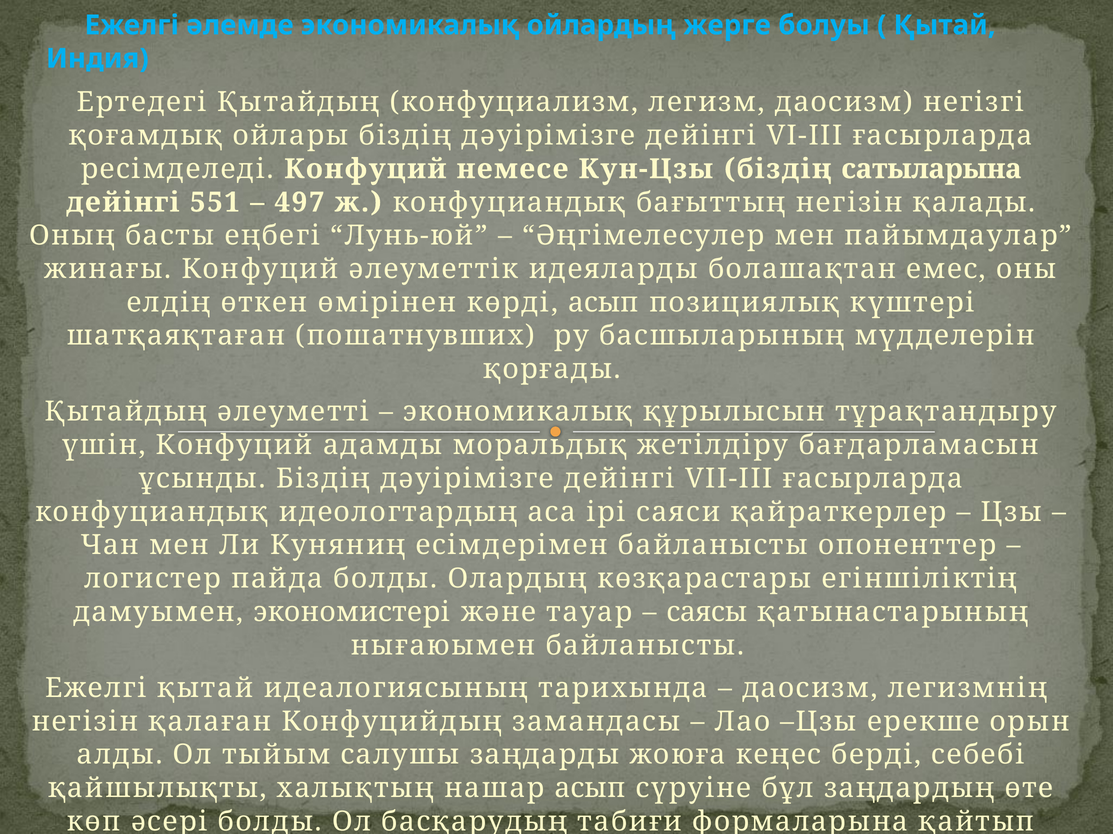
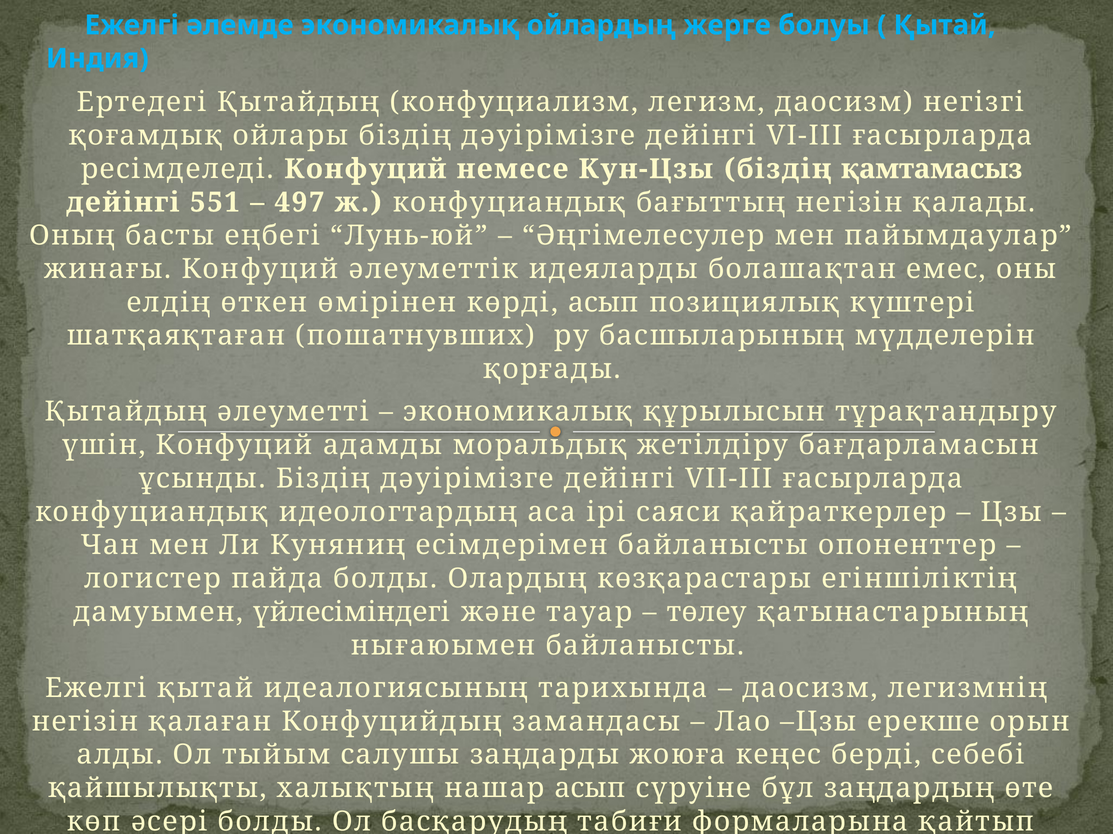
сатыларына: сатыларына -> қамтамасыз (932, 169)
экономистері: экономистері -> үйлесіміндегі (352, 613)
саясы: саясы -> төлеу (707, 613)
